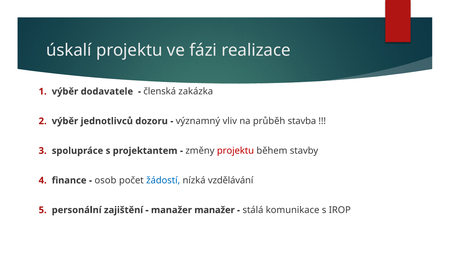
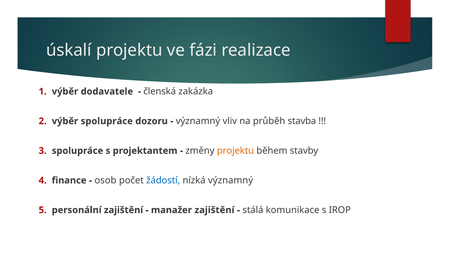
výběr jednotlivců: jednotlivců -> spolupráce (107, 121)
projektu colour: red -> orange (235, 151)
nízká vzdělávání: vzdělávání -> významný (231, 180)
manažer manažer: manažer -> zajištění (214, 210)
